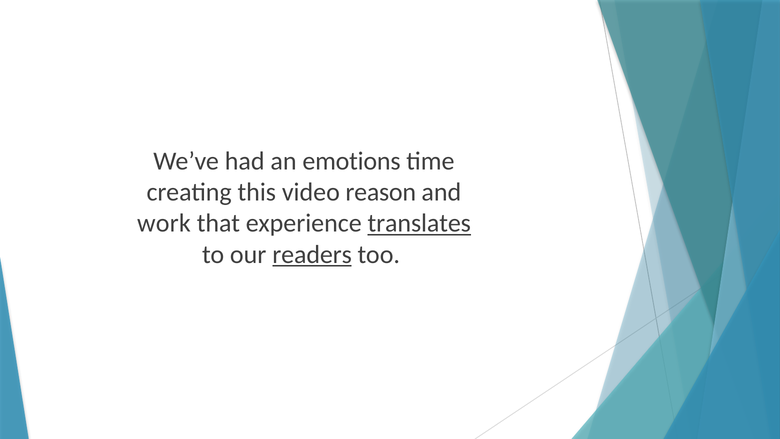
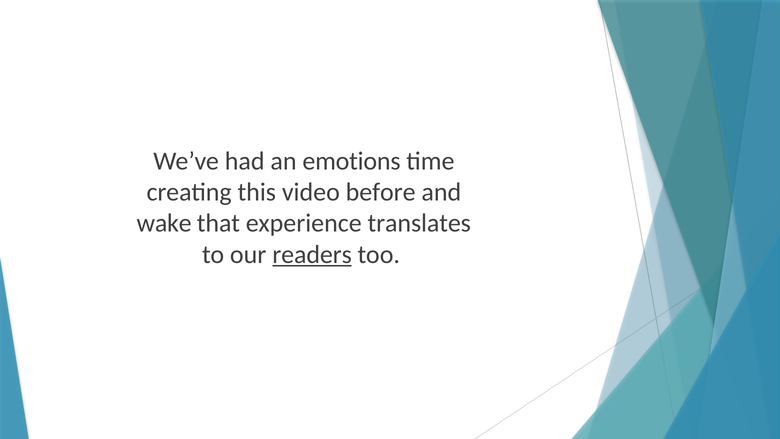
reason: reason -> before (381, 192)
work: work -> wake (164, 223)
translates underline: present -> none (419, 223)
